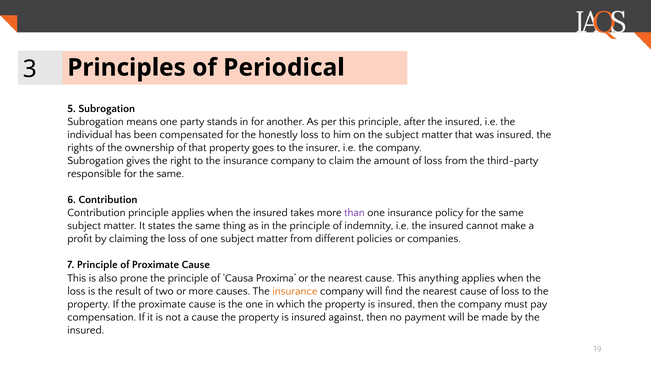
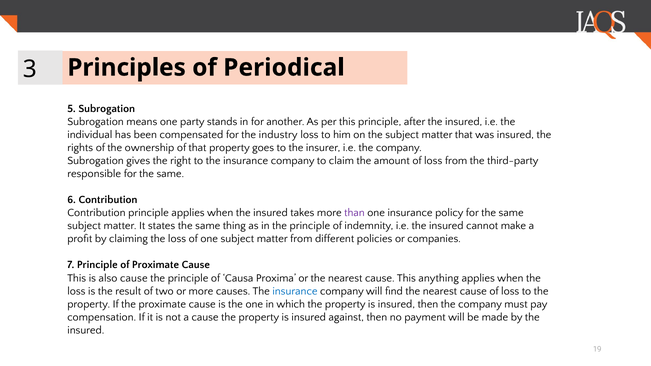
honestly: honestly -> industry (278, 135)
also prone: prone -> cause (134, 278)
insurance colour: orange -> blue (295, 291)
